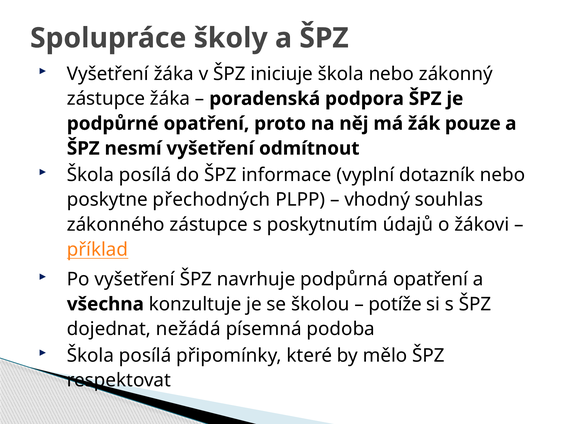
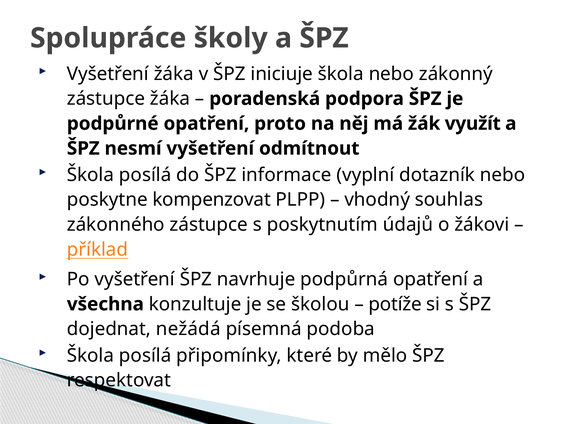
pouze: pouze -> využít (473, 124)
přechodných: přechodných -> kompenzovat (212, 200)
